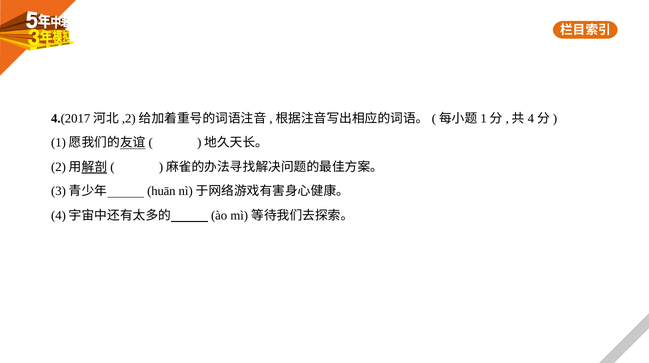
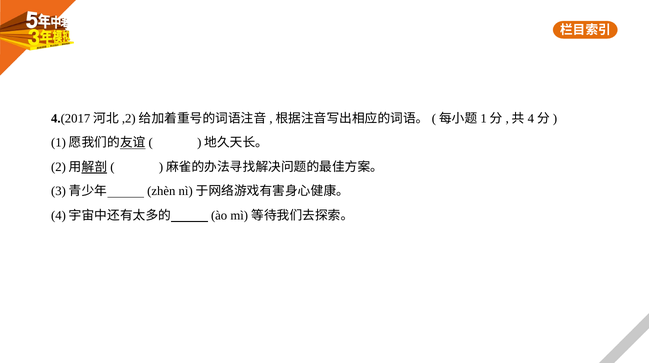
huān: huān -> zhèn (161, 191)
